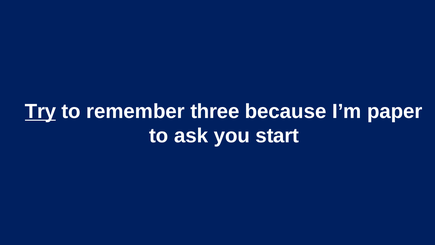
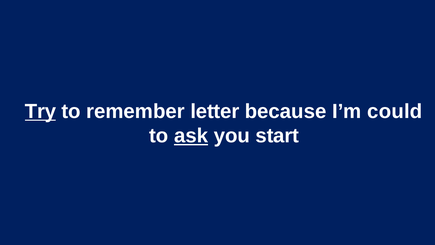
three: three -> letter (215, 111)
paper: paper -> could (395, 111)
ask underline: none -> present (191, 136)
